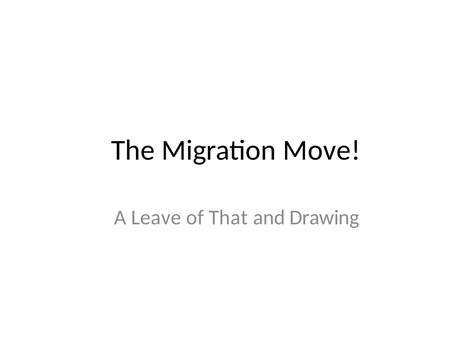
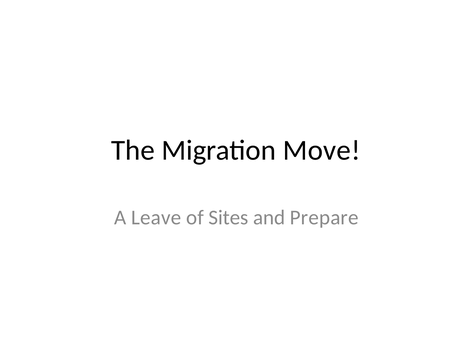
That: That -> Sites (228, 217)
Drawing: Drawing -> Prepare (324, 217)
